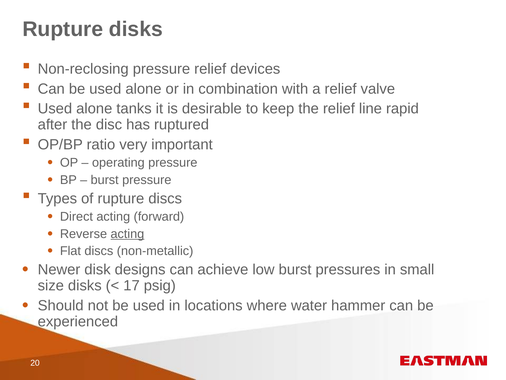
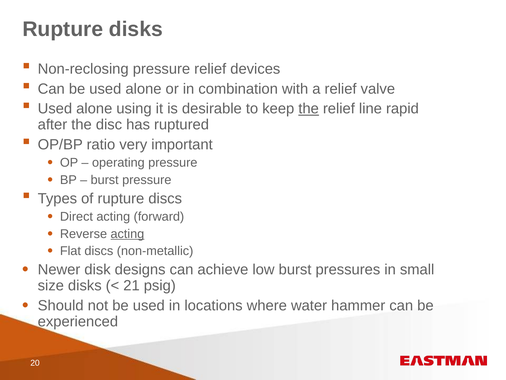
tanks: tanks -> using (134, 109)
the underline: none -> present (309, 109)
17: 17 -> 21 (132, 285)
